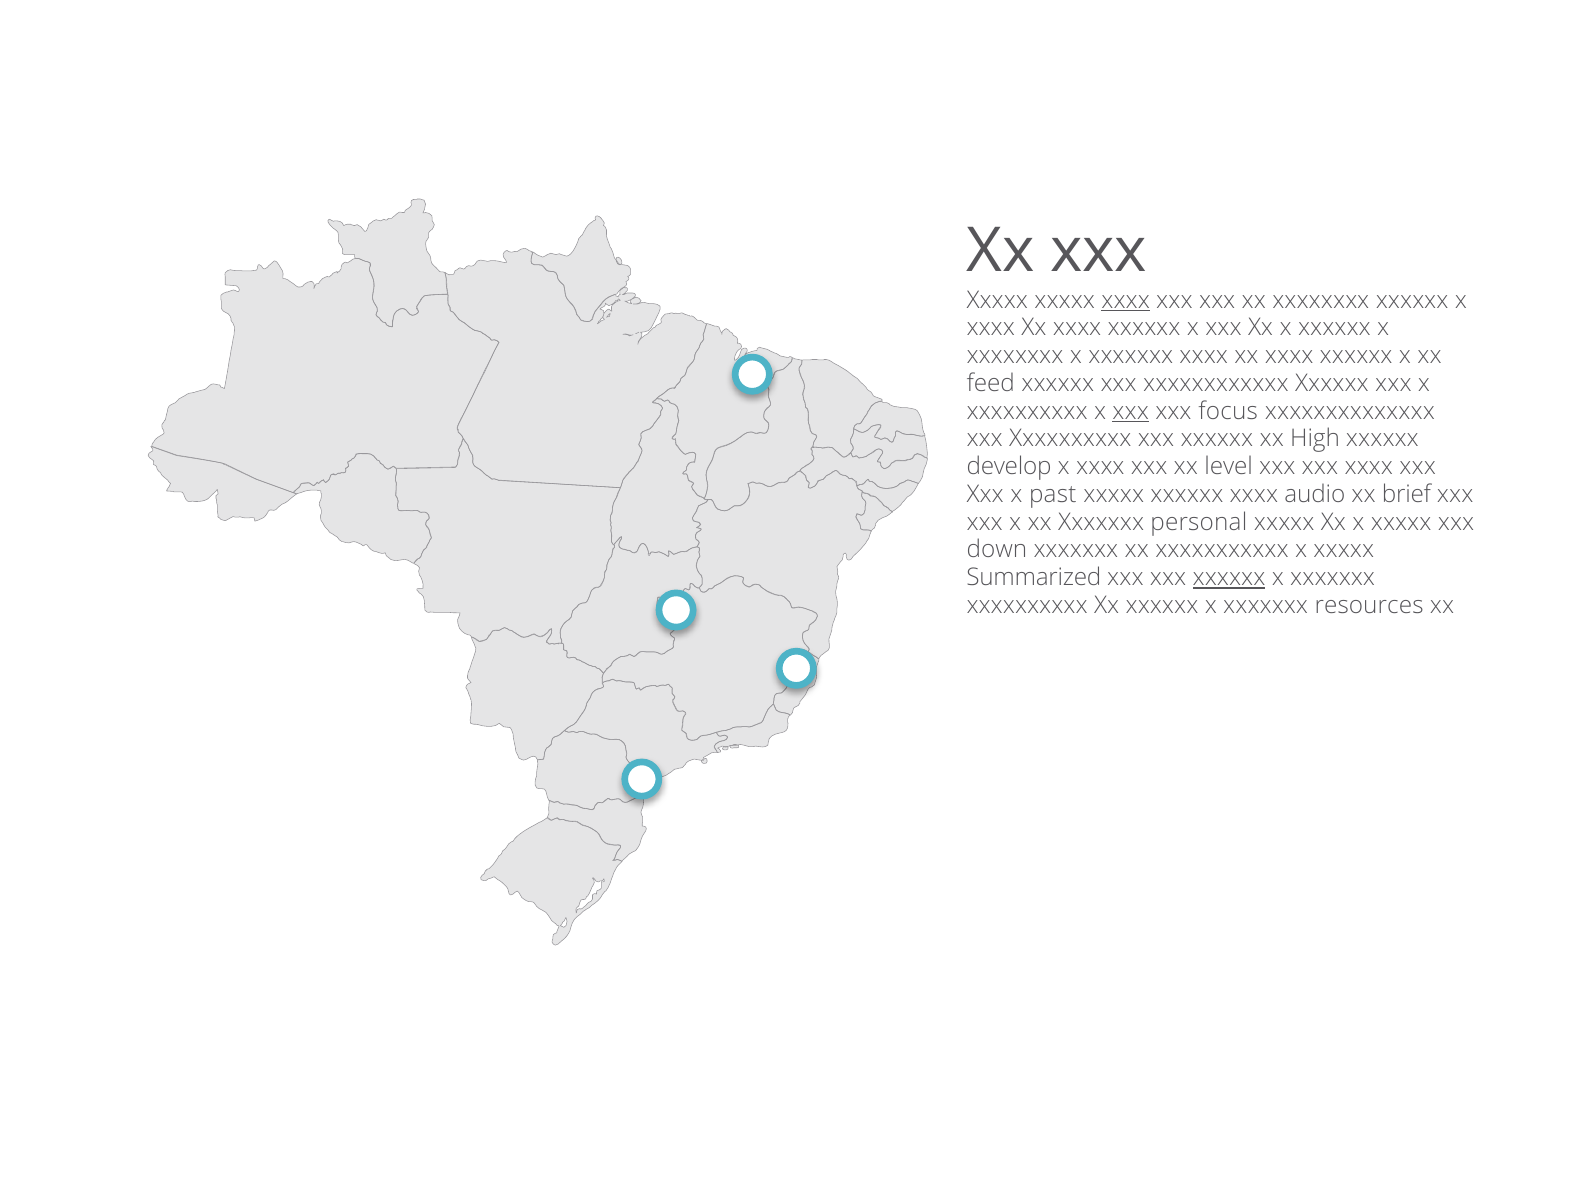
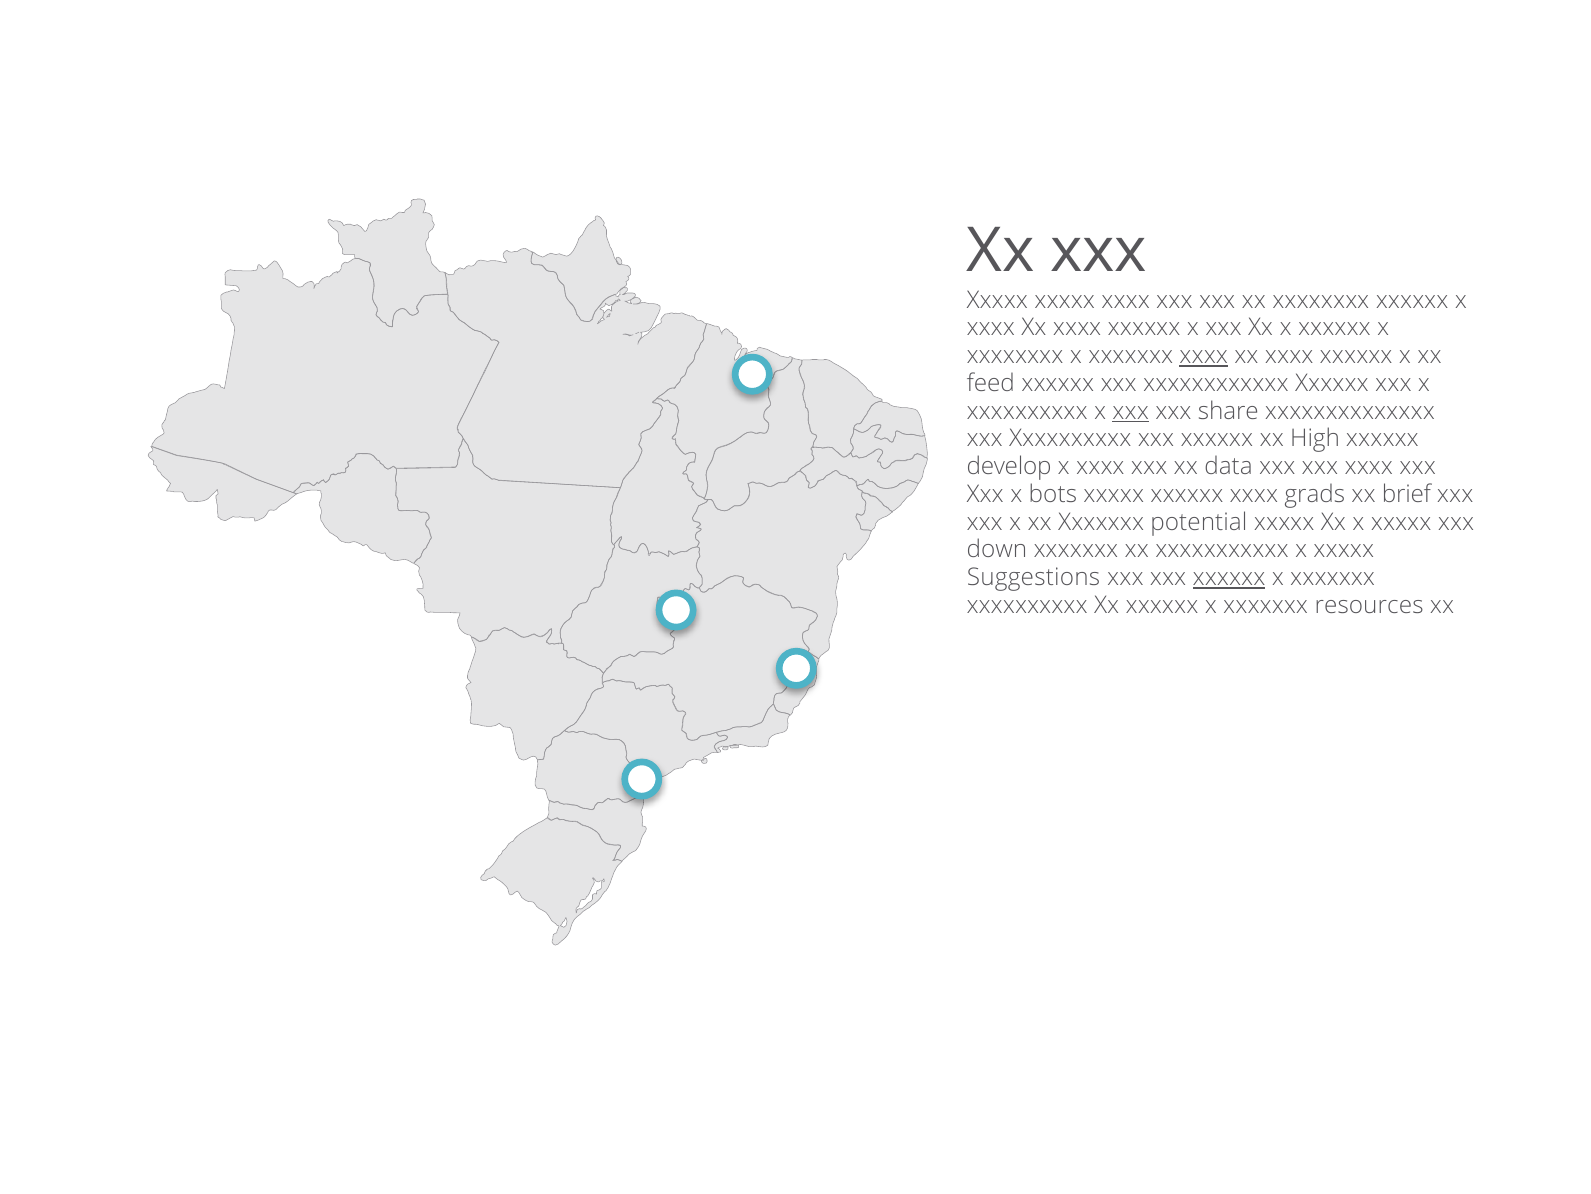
xxxx underline: present -> none (1126, 300)
xxxx underline: none -> present (1204, 355)
focus: focus -> share (1228, 411)
level: level -> data (1229, 466)
past: past -> bots (1053, 494)
audio: audio -> grads (1315, 494)
personal: personal -> potential (1199, 522)
Summarized: Summarized -> Suggestions (1034, 577)
